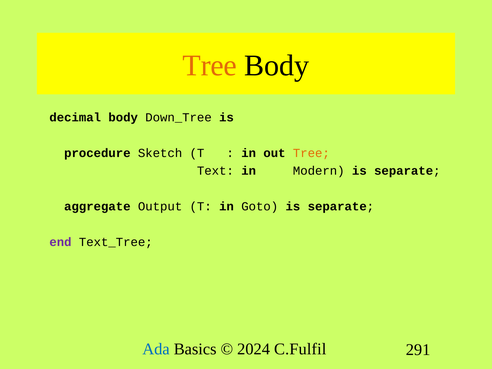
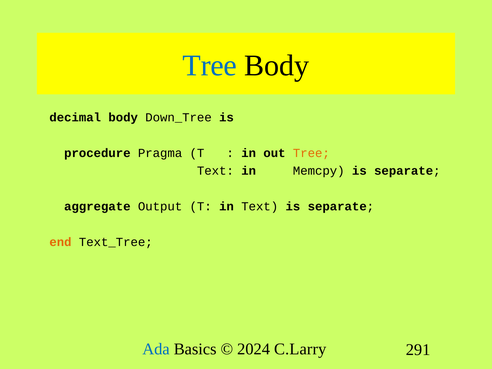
Tree colour: orange -> blue (210, 66)
Sketch: Sketch -> Pragma (160, 153)
Modern: Modern -> Memcpy (319, 171)
in Goto: Goto -> Text (260, 207)
end colour: purple -> orange (60, 242)
C.Fulfil: C.Fulfil -> C.Larry (300, 349)
